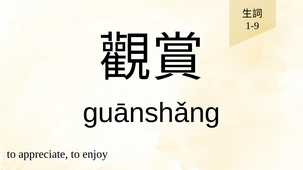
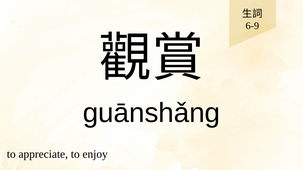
1-9: 1-9 -> 6-9 (252, 26)
